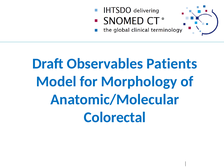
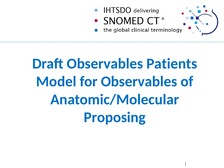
for Morphology: Morphology -> Observables (139, 82)
Colorectal: Colorectal -> Proposing (115, 117)
